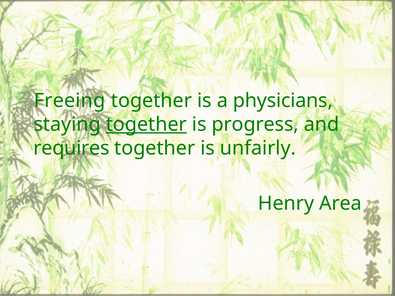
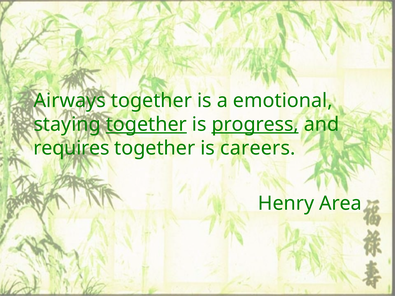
Freeing: Freeing -> Airways (70, 101)
physicians: physicians -> emotional (283, 101)
progress underline: none -> present (255, 124)
unfairly: unfairly -> careers (258, 148)
